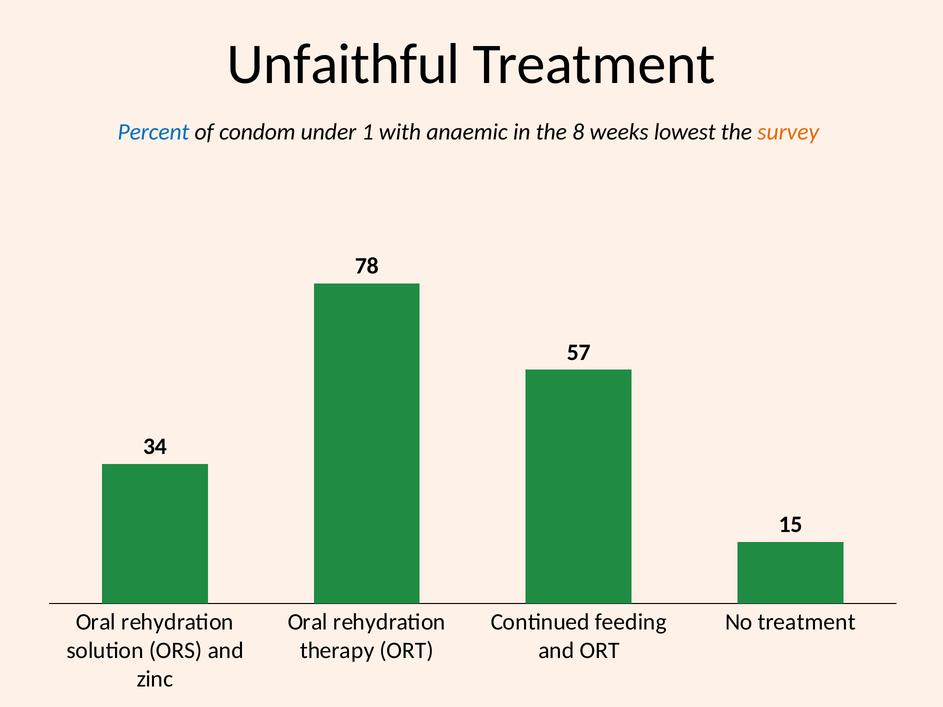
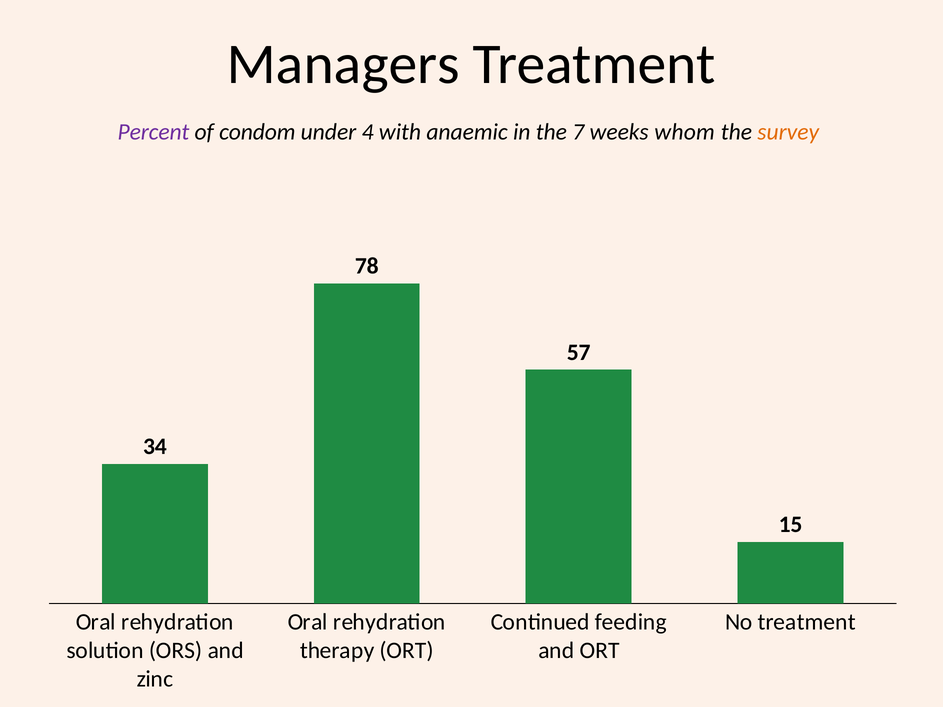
Unfaithful: Unfaithful -> Managers (343, 64)
Percent colour: blue -> purple (153, 132)
1: 1 -> 4 (368, 132)
8: 8 -> 7 (578, 132)
lowest: lowest -> whom (685, 132)
